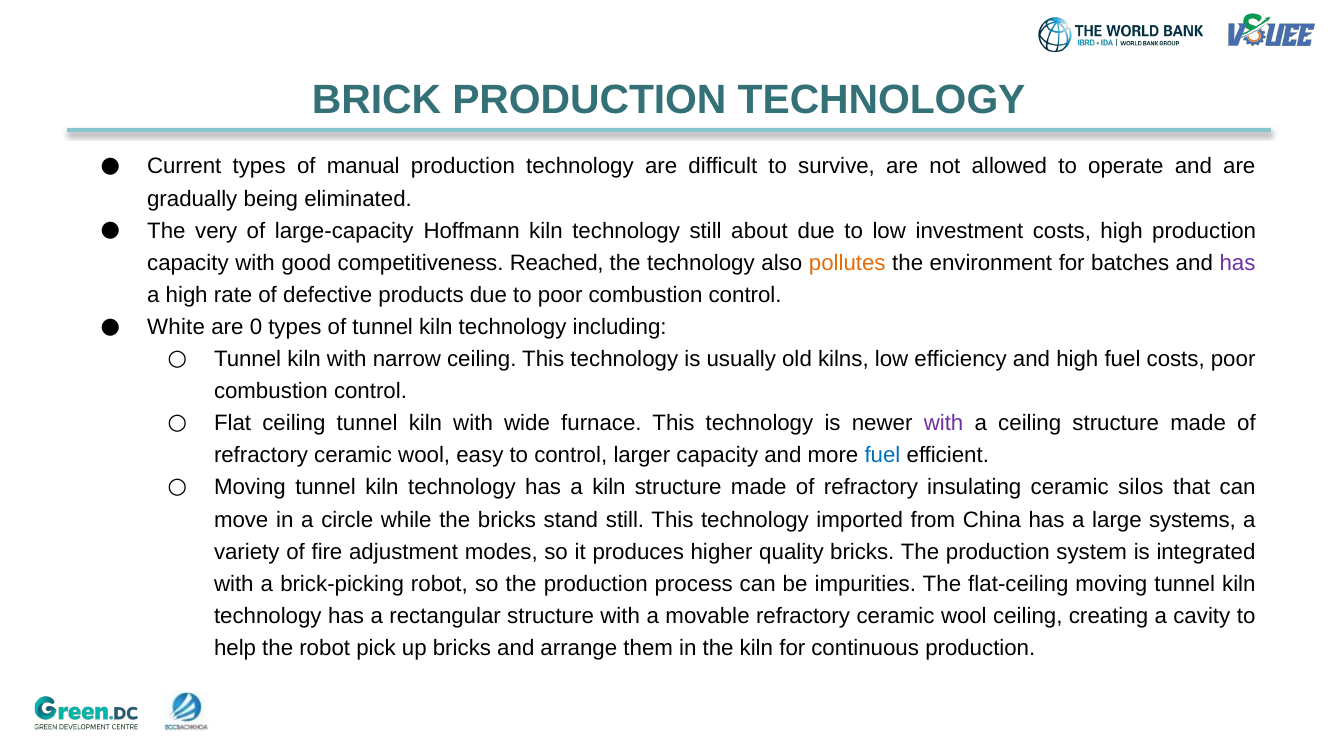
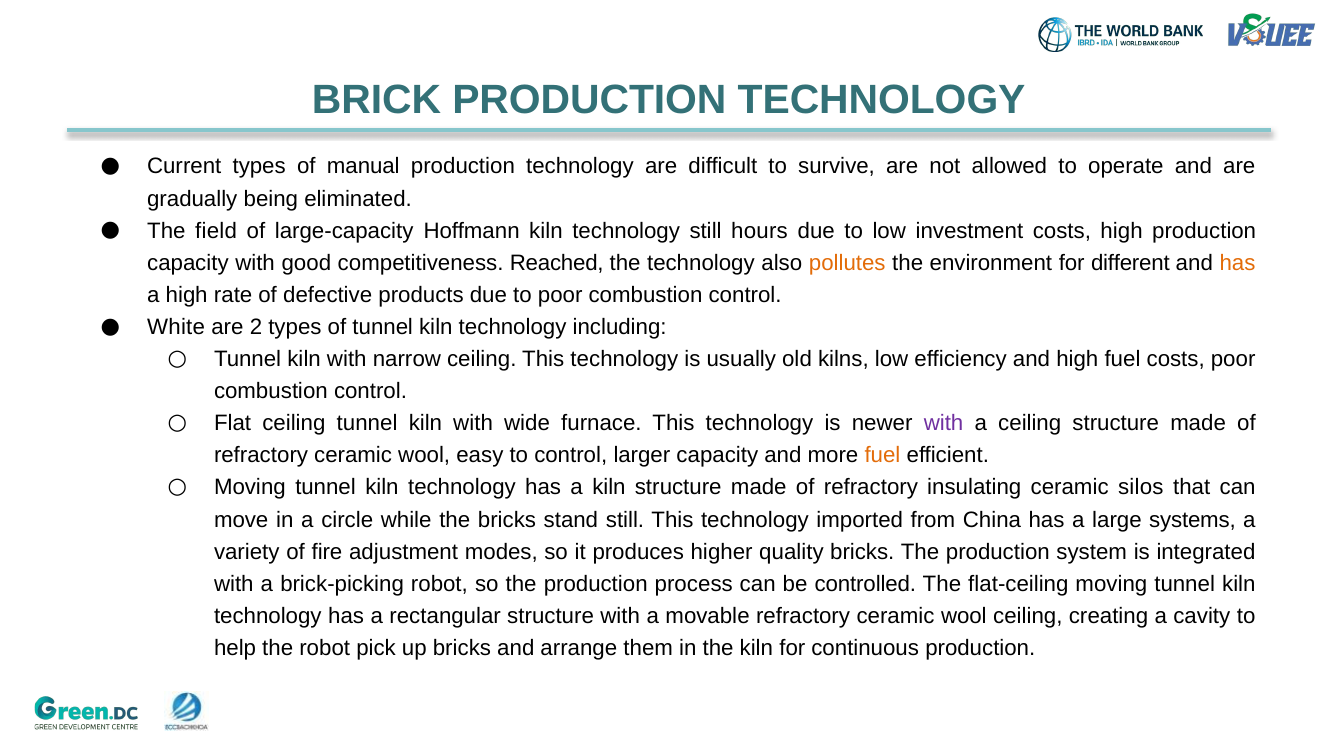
very: very -> field (216, 231)
about: about -> hours (760, 231)
batches: batches -> different (1130, 263)
has colour: purple -> orange (1237, 263)
0: 0 -> 2 (256, 327)
fuel colour: blue -> orange (882, 455)
impurities: impurities -> controlled (865, 584)
